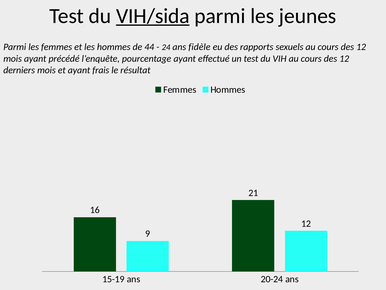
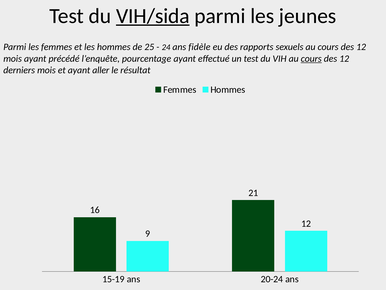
44: 44 -> 25 (149, 47)
cours underline: none -> present (311, 59)
frais: frais -> aller (101, 70)
